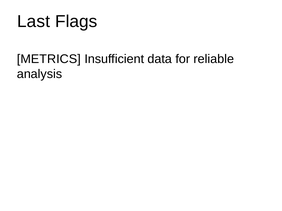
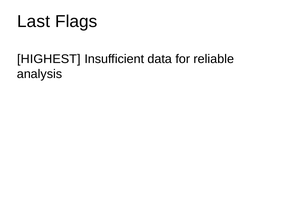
METRICS: METRICS -> HIGHEST (49, 59)
